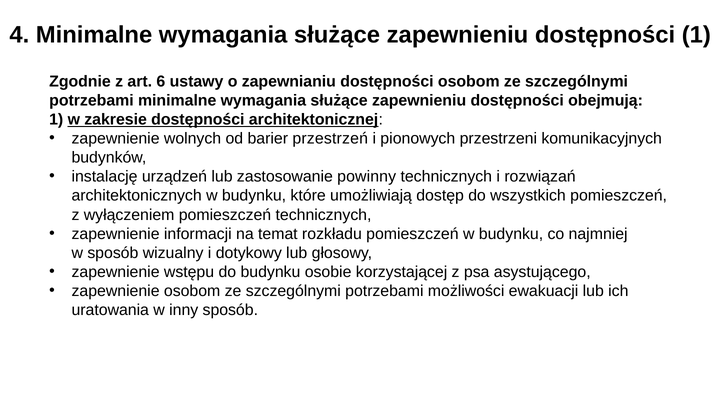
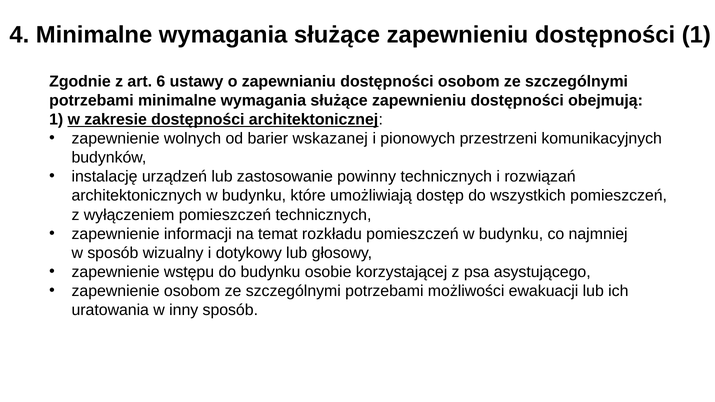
przestrzeń: przestrzeń -> wskazanej (330, 139)
